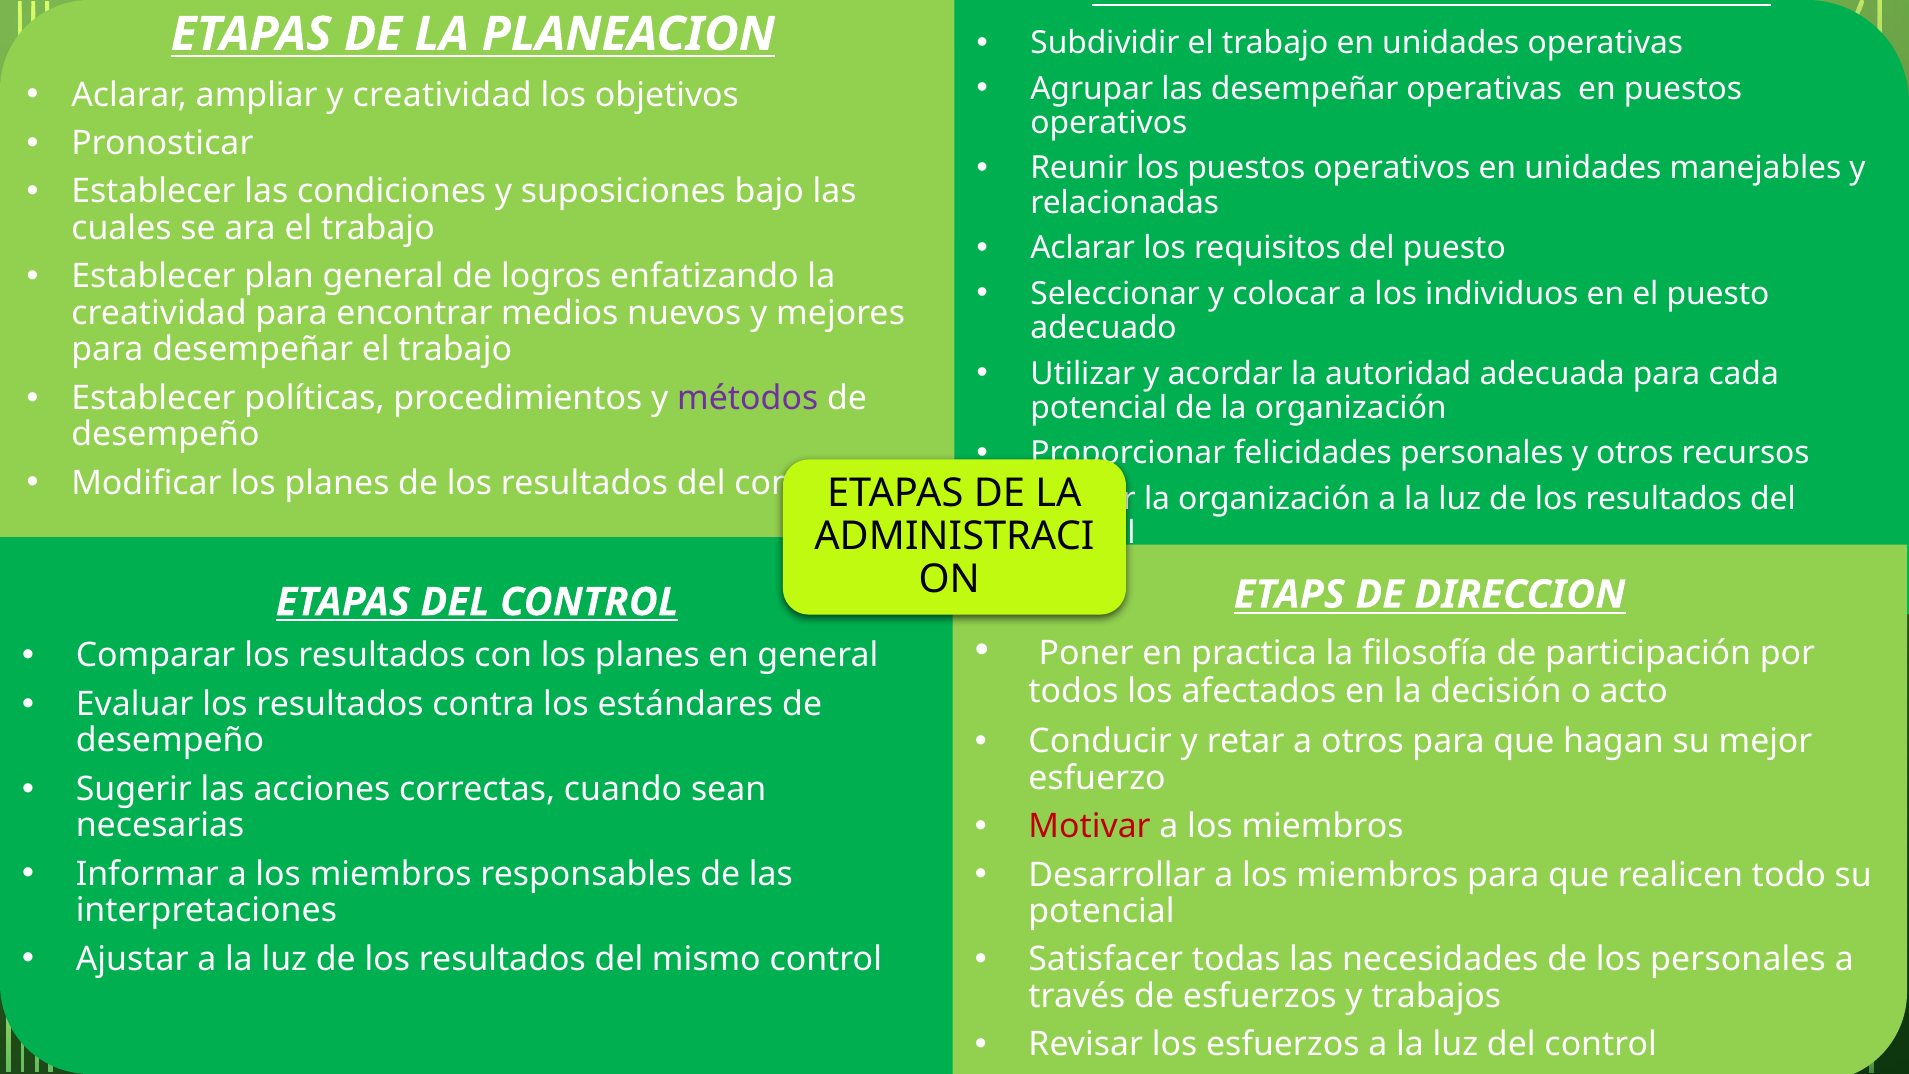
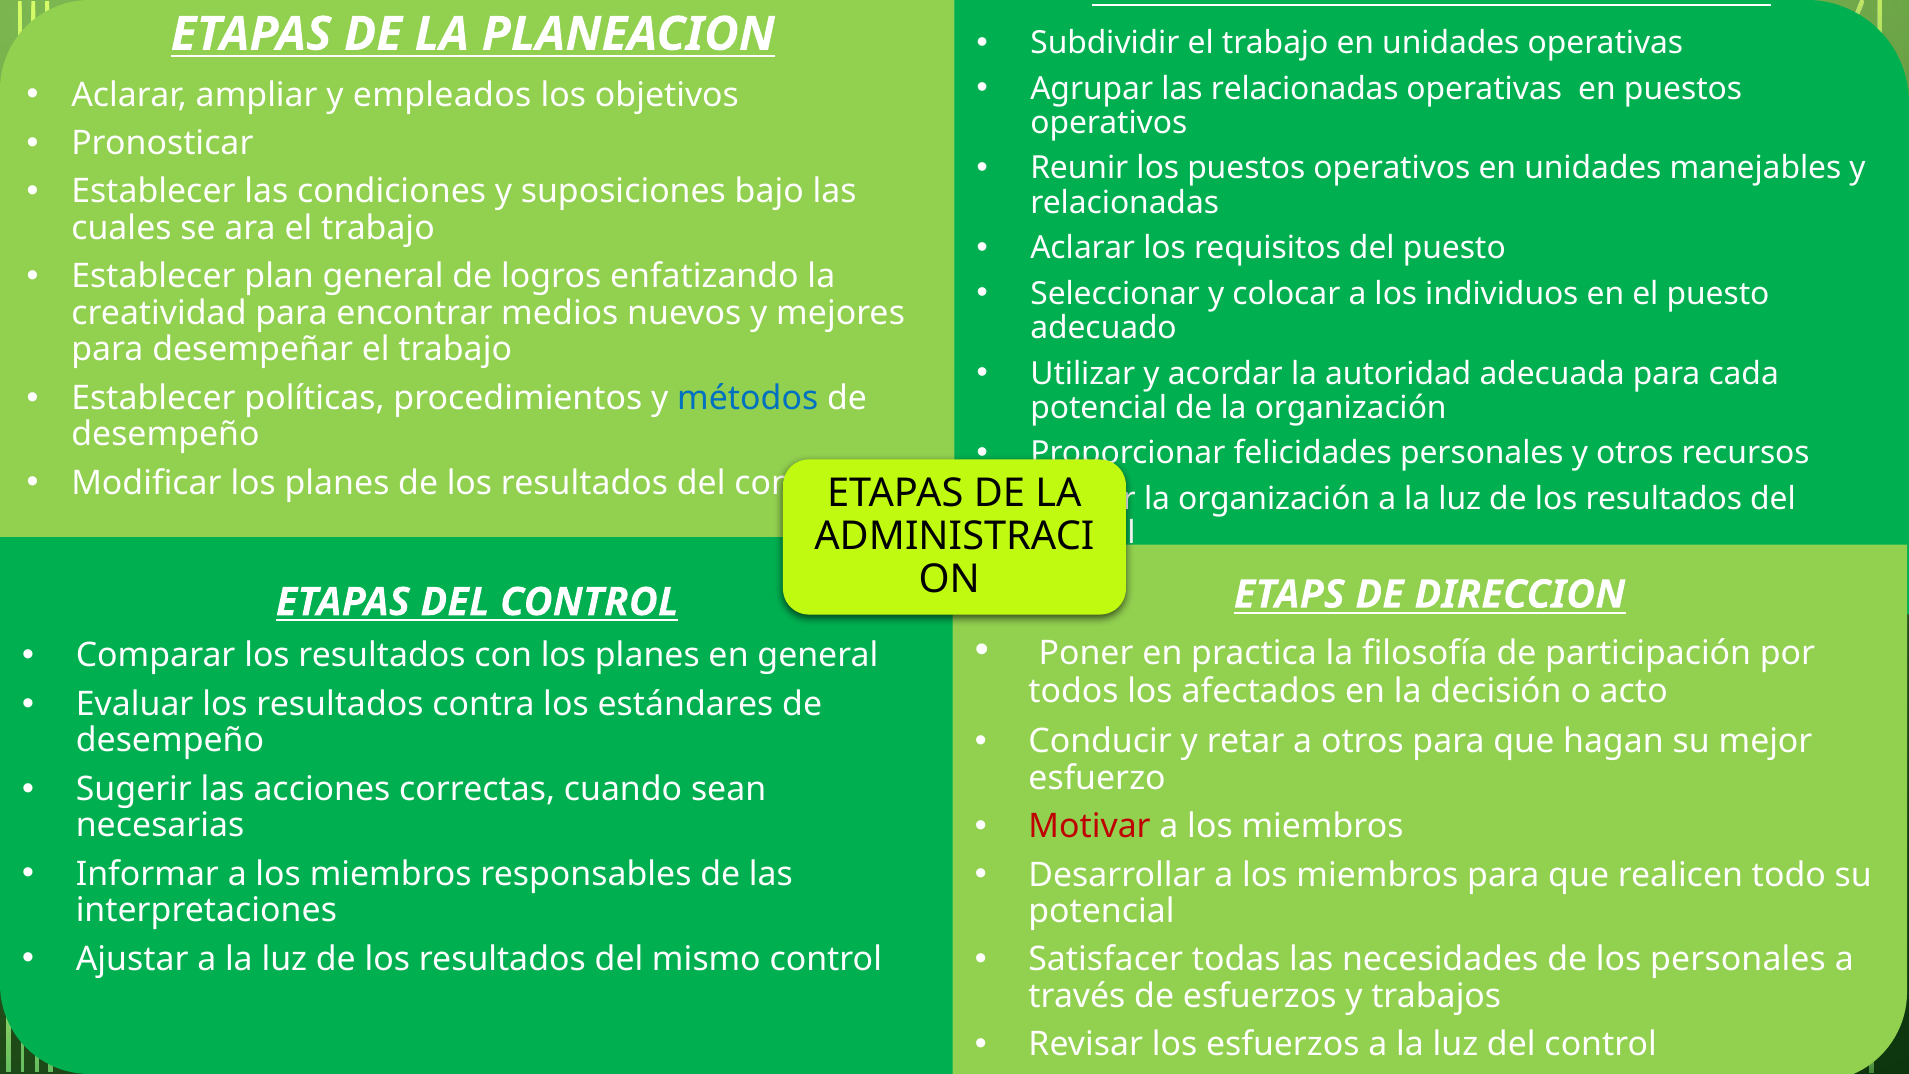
las desempeñar: desempeñar -> relacionadas (1305, 89)
y creatividad: creatividad -> empleados (442, 95)
métodos colour: purple -> blue (748, 398)
